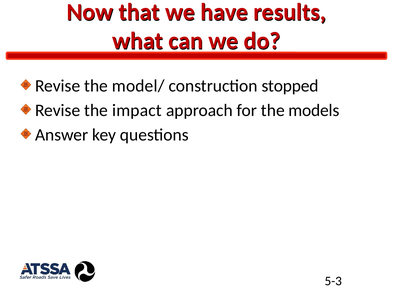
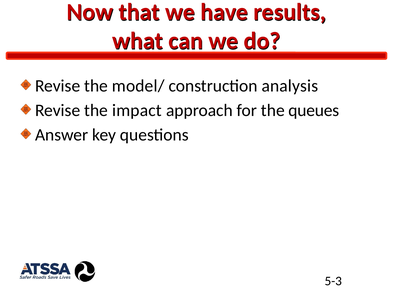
stopped: stopped -> analysis (290, 86)
models: models -> queues (314, 110)
